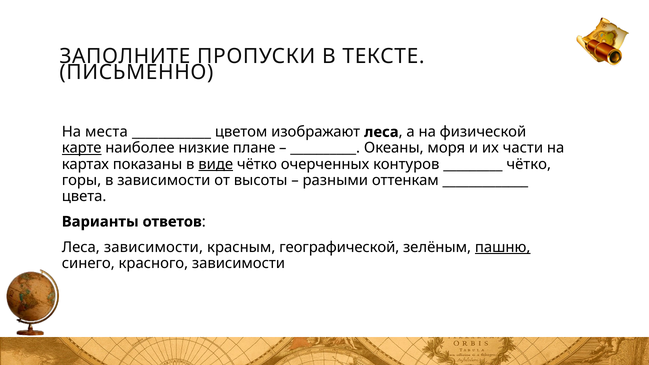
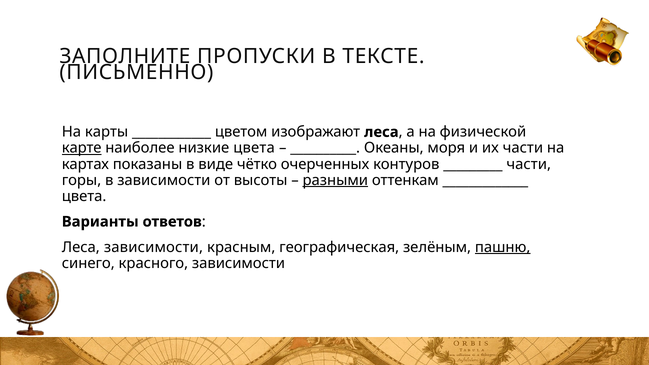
места: места -> карты (107, 132)
низкие плане: плане -> цвета (254, 148)
виде underline: present -> none (216, 164)
чётко: чётко -> части (529, 164)
разными underline: none -> present (335, 180)
географической: географической -> географическая (339, 247)
